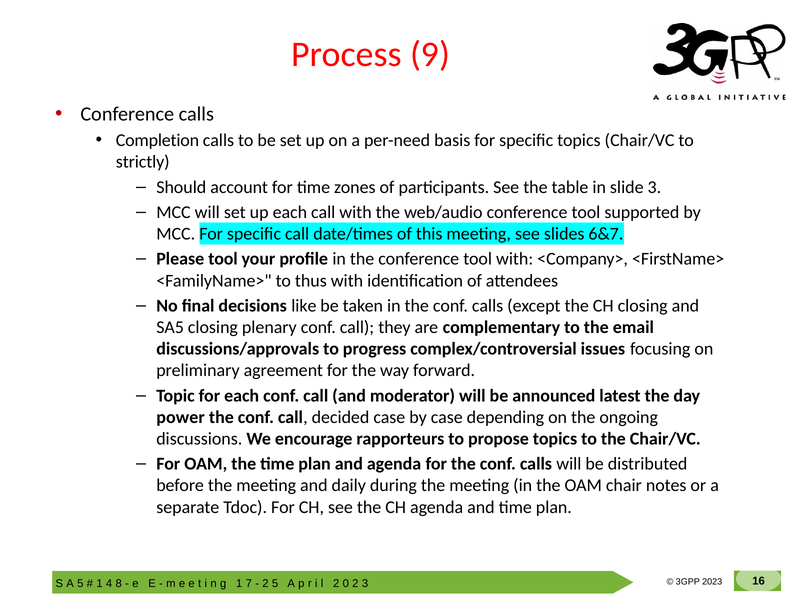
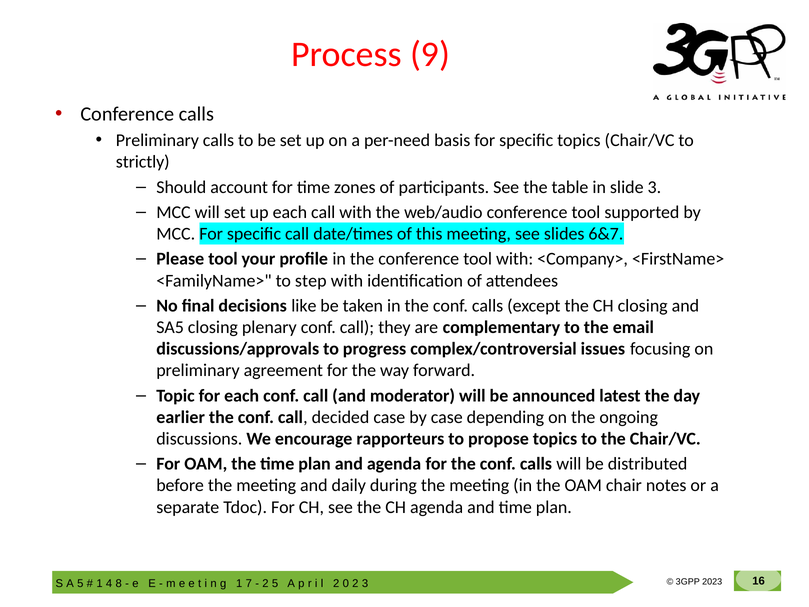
Completion: Completion -> Preliminary (157, 140)
thus: thus -> step (311, 281)
power: power -> earlier (181, 417)
